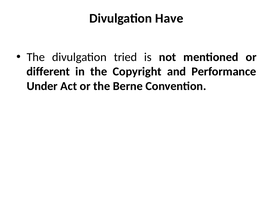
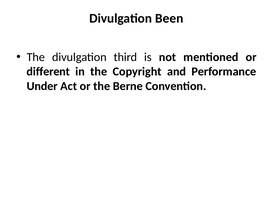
Have: Have -> Been (169, 18)
tried: tried -> third (125, 57)
